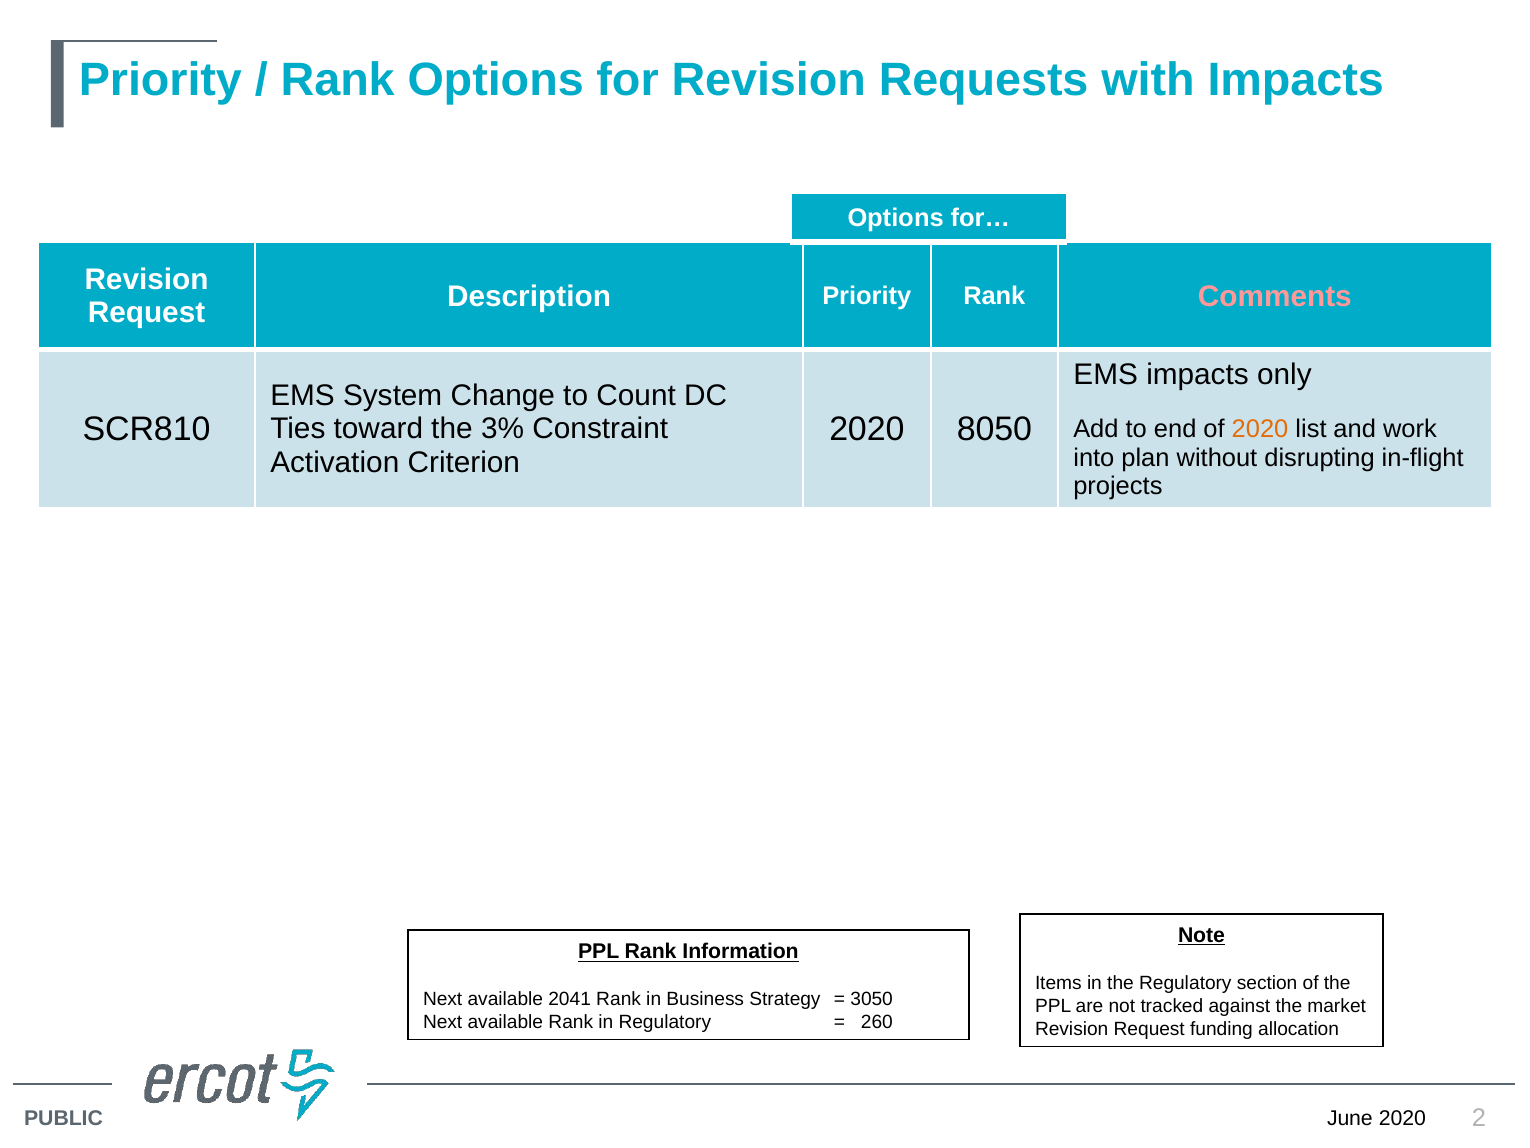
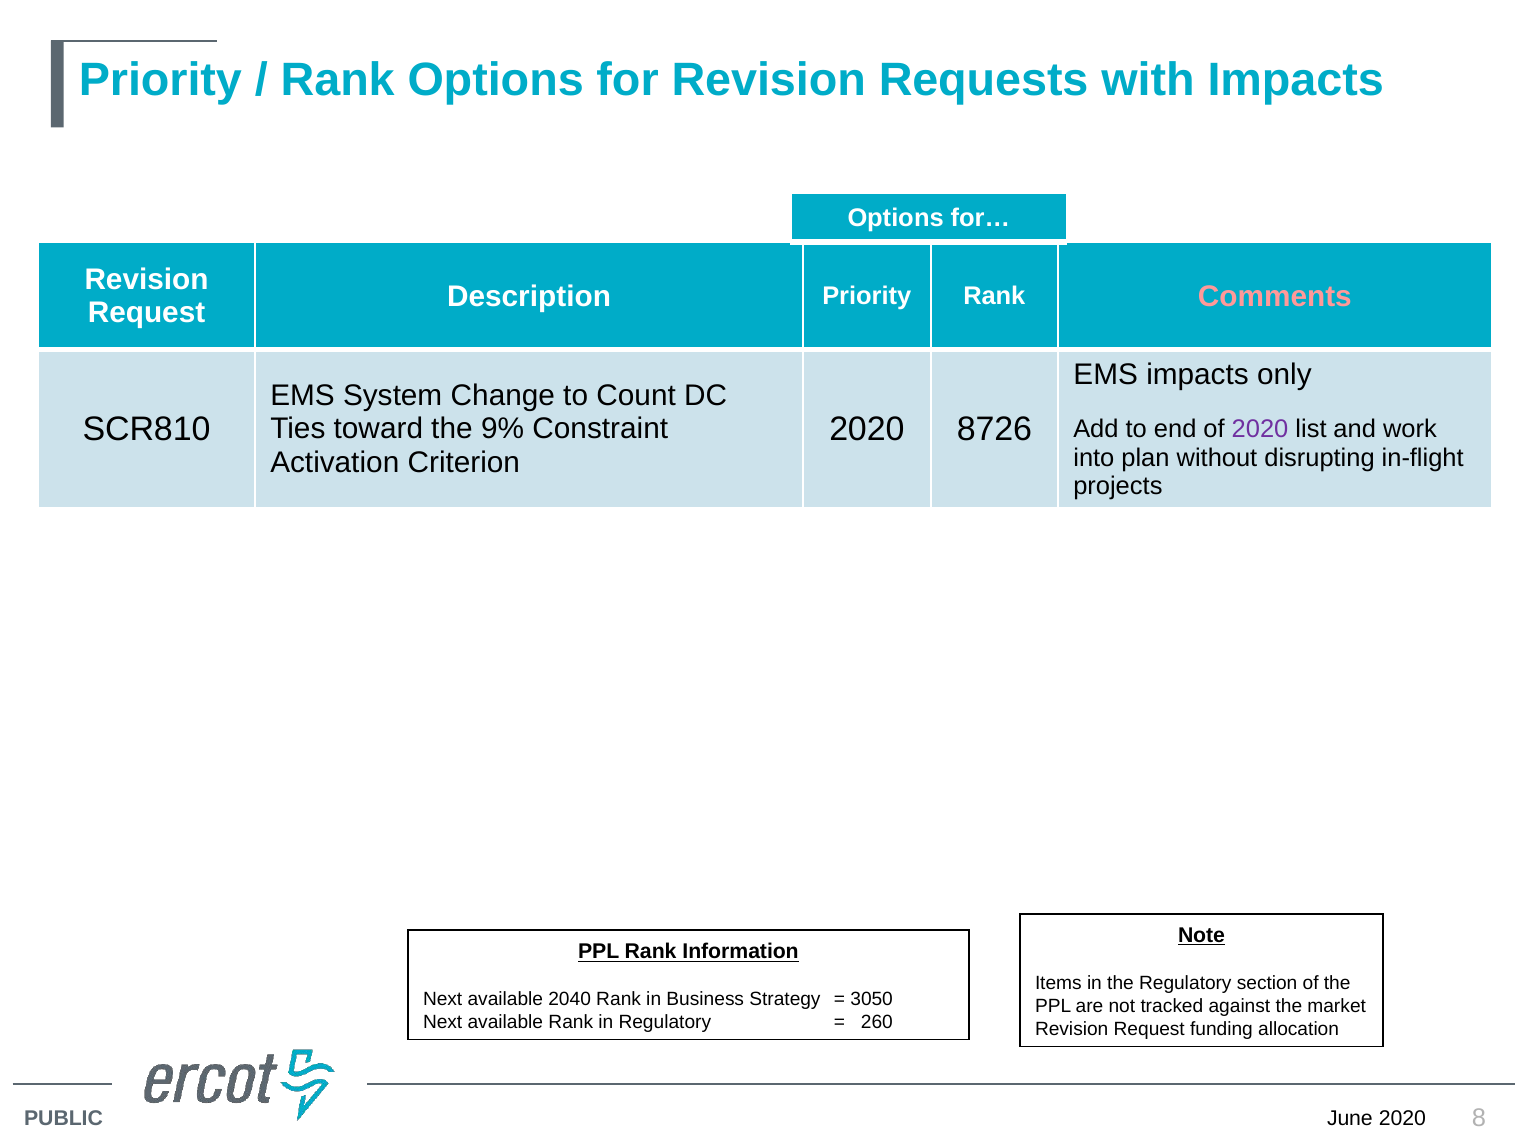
8050: 8050 -> 8726 (994, 429)
3%: 3% -> 9% (503, 429)
2020 colour: orange -> purple (1260, 429)
2041: 2041 -> 2040 (570, 999)
2: 2 -> 8 (1479, 1117)
